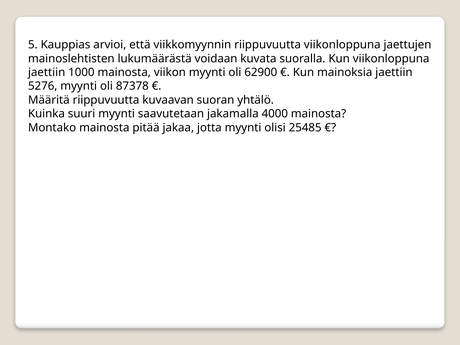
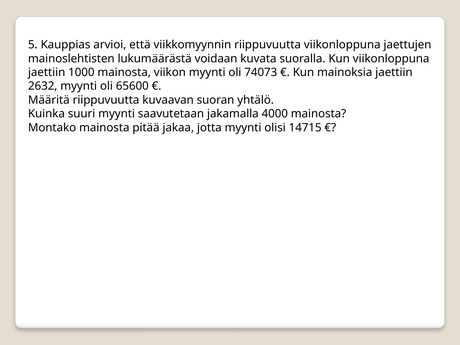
62900: 62900 -> 74073 (261, 72)
5276: 5276 -> 2632 (43, 86)
87378: 87378 -> 65600 (132, 86)
25485: 25485 -> 14715 (305, 128)
